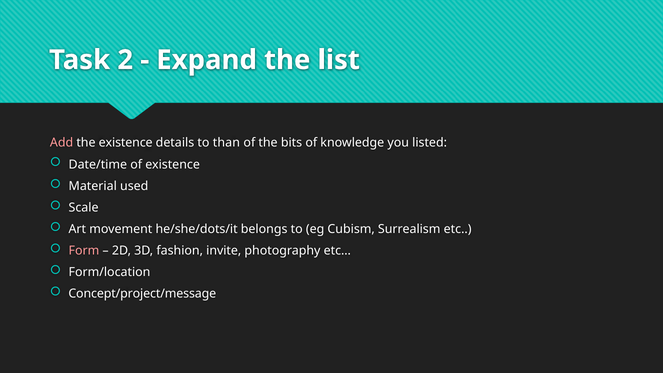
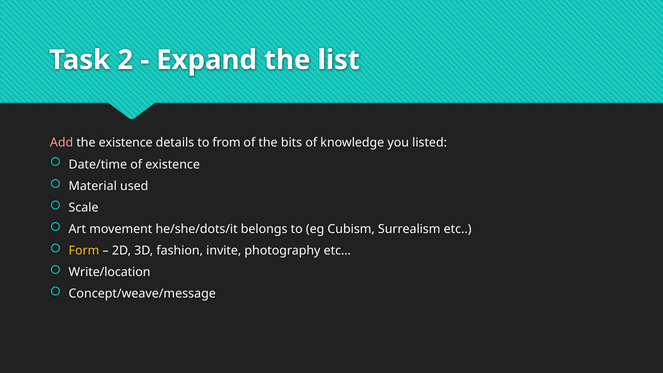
than: than -> from (227, 143)
Form colour: pink -> yellow (84, 251)
Form/location: Form/location -> Write/location (110, 272)
Concept/project/message: Concept/project/message -> Concept/weave/message (142, 294)
